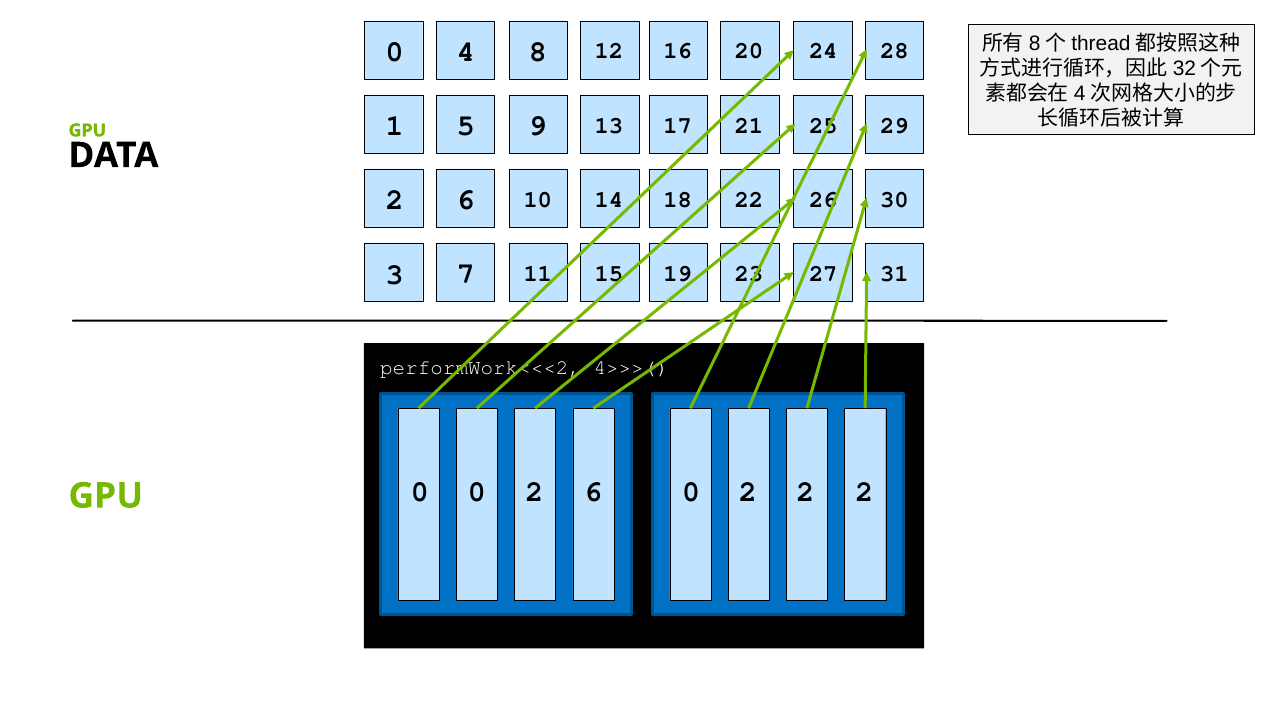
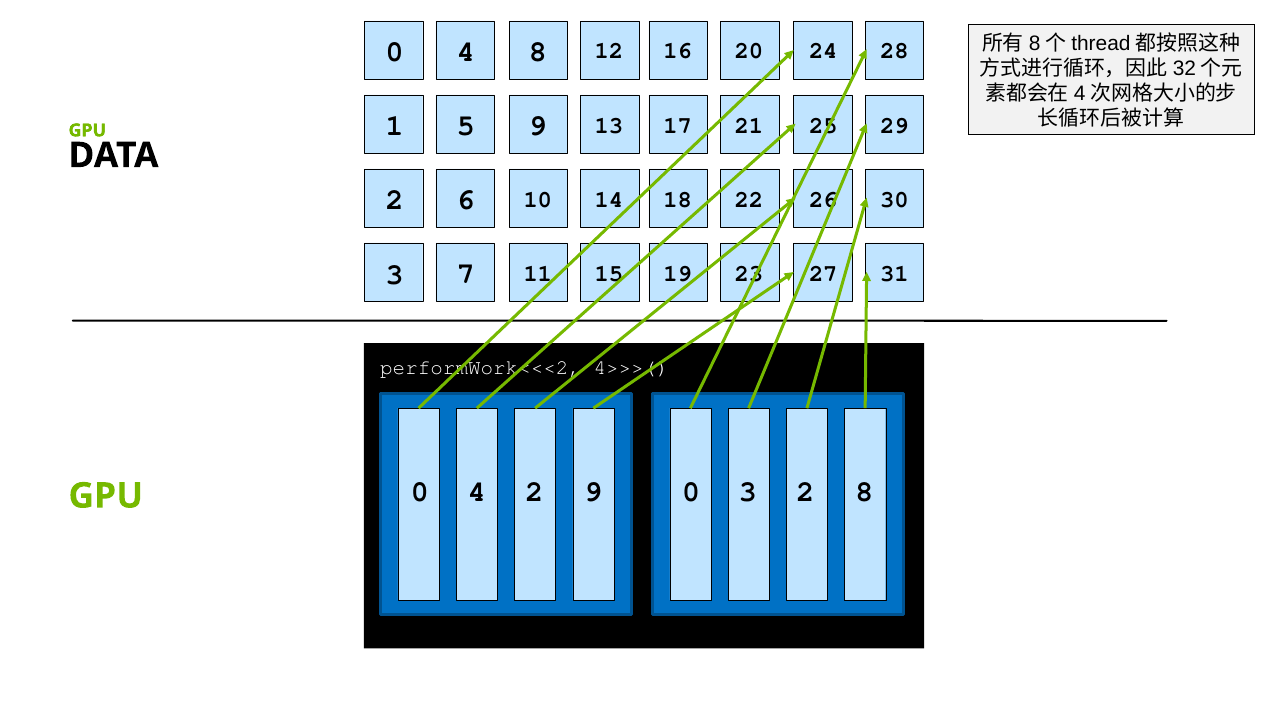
0 0: 0 -> 4 (477, 492)
2 6: 6 -> 9 (593, 492)
2: 2 -> 3 (748, 492)
2: 2 -> 8 (864, 492)
